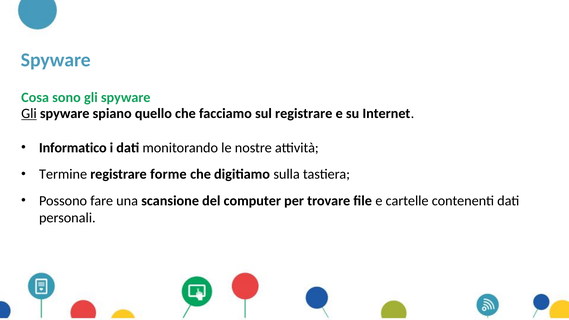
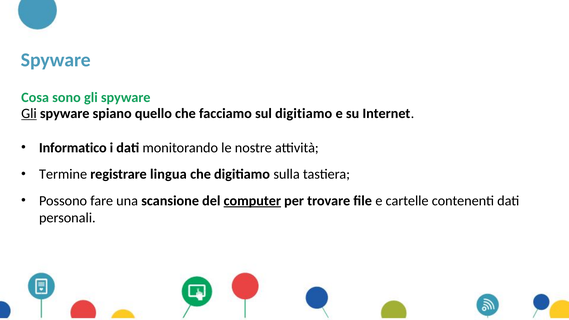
sul registrare: registrare -> digitiamo (304, 114)
forme: forme -> lingua (168, 174)
computer underline: none -> present (252, 201)
